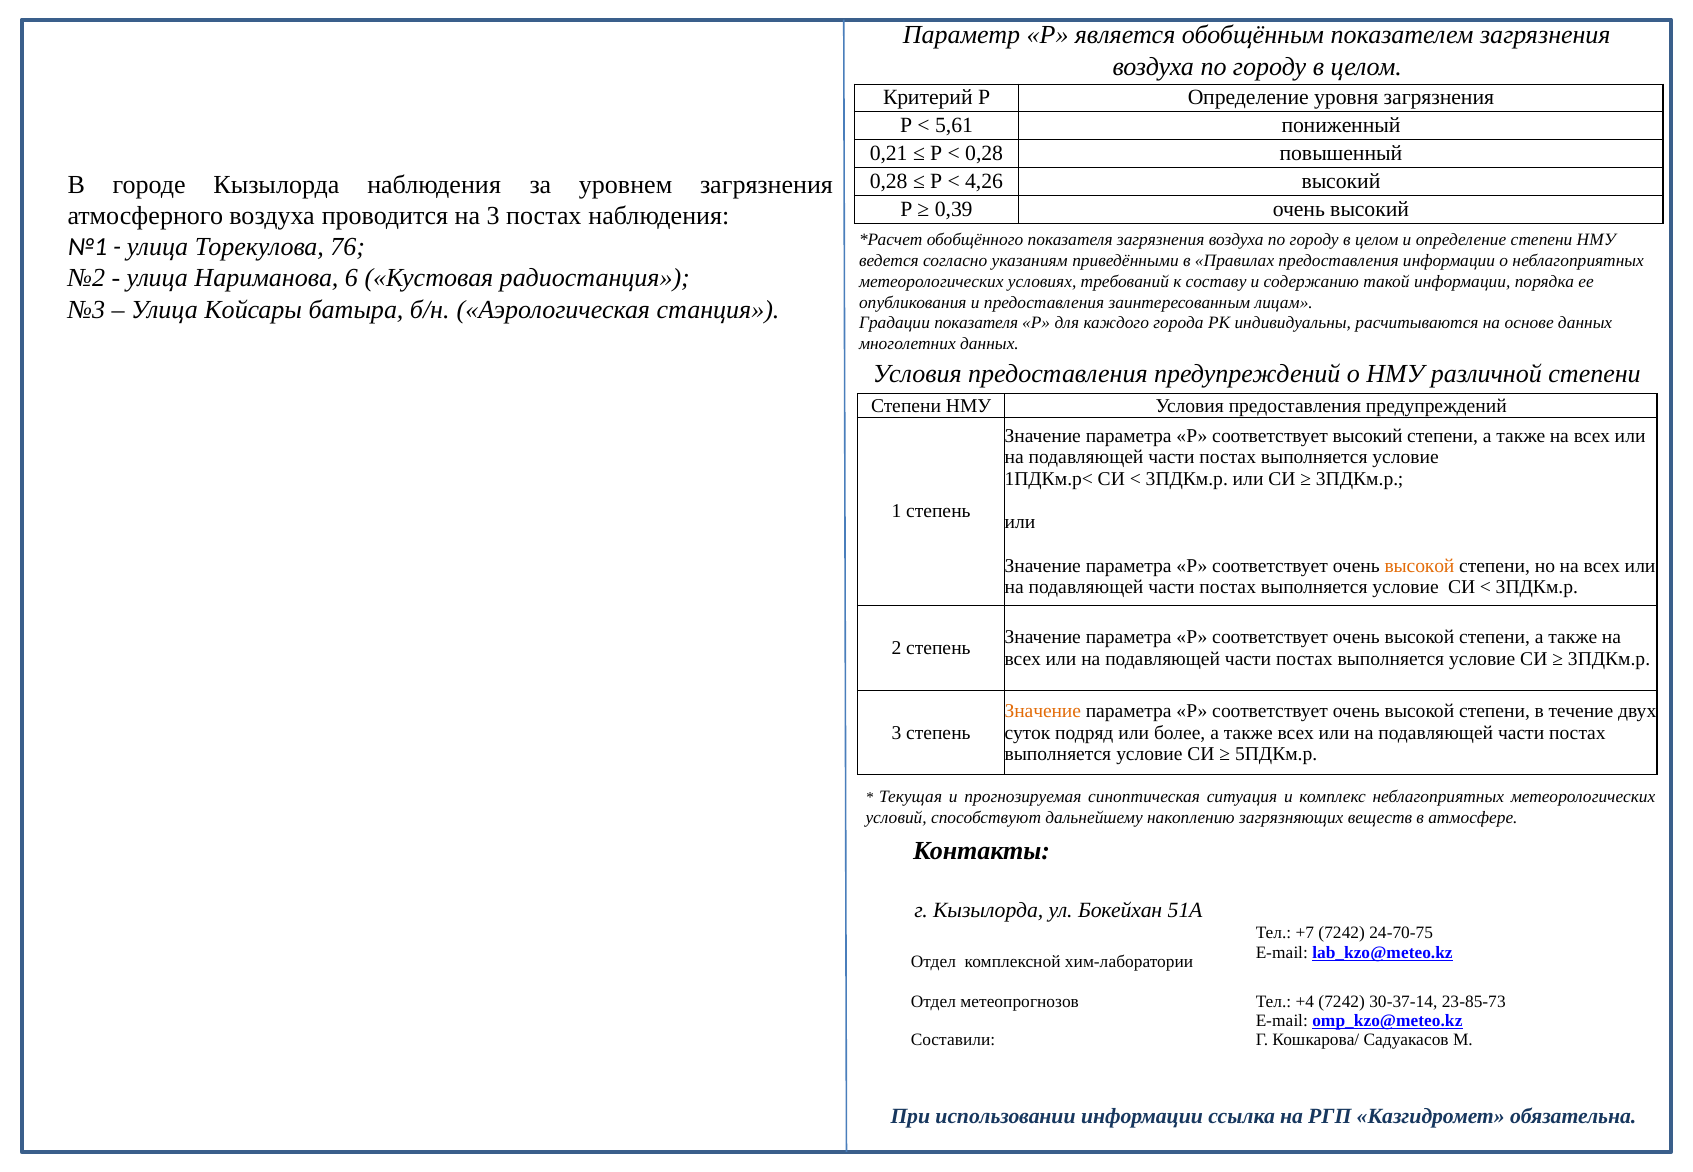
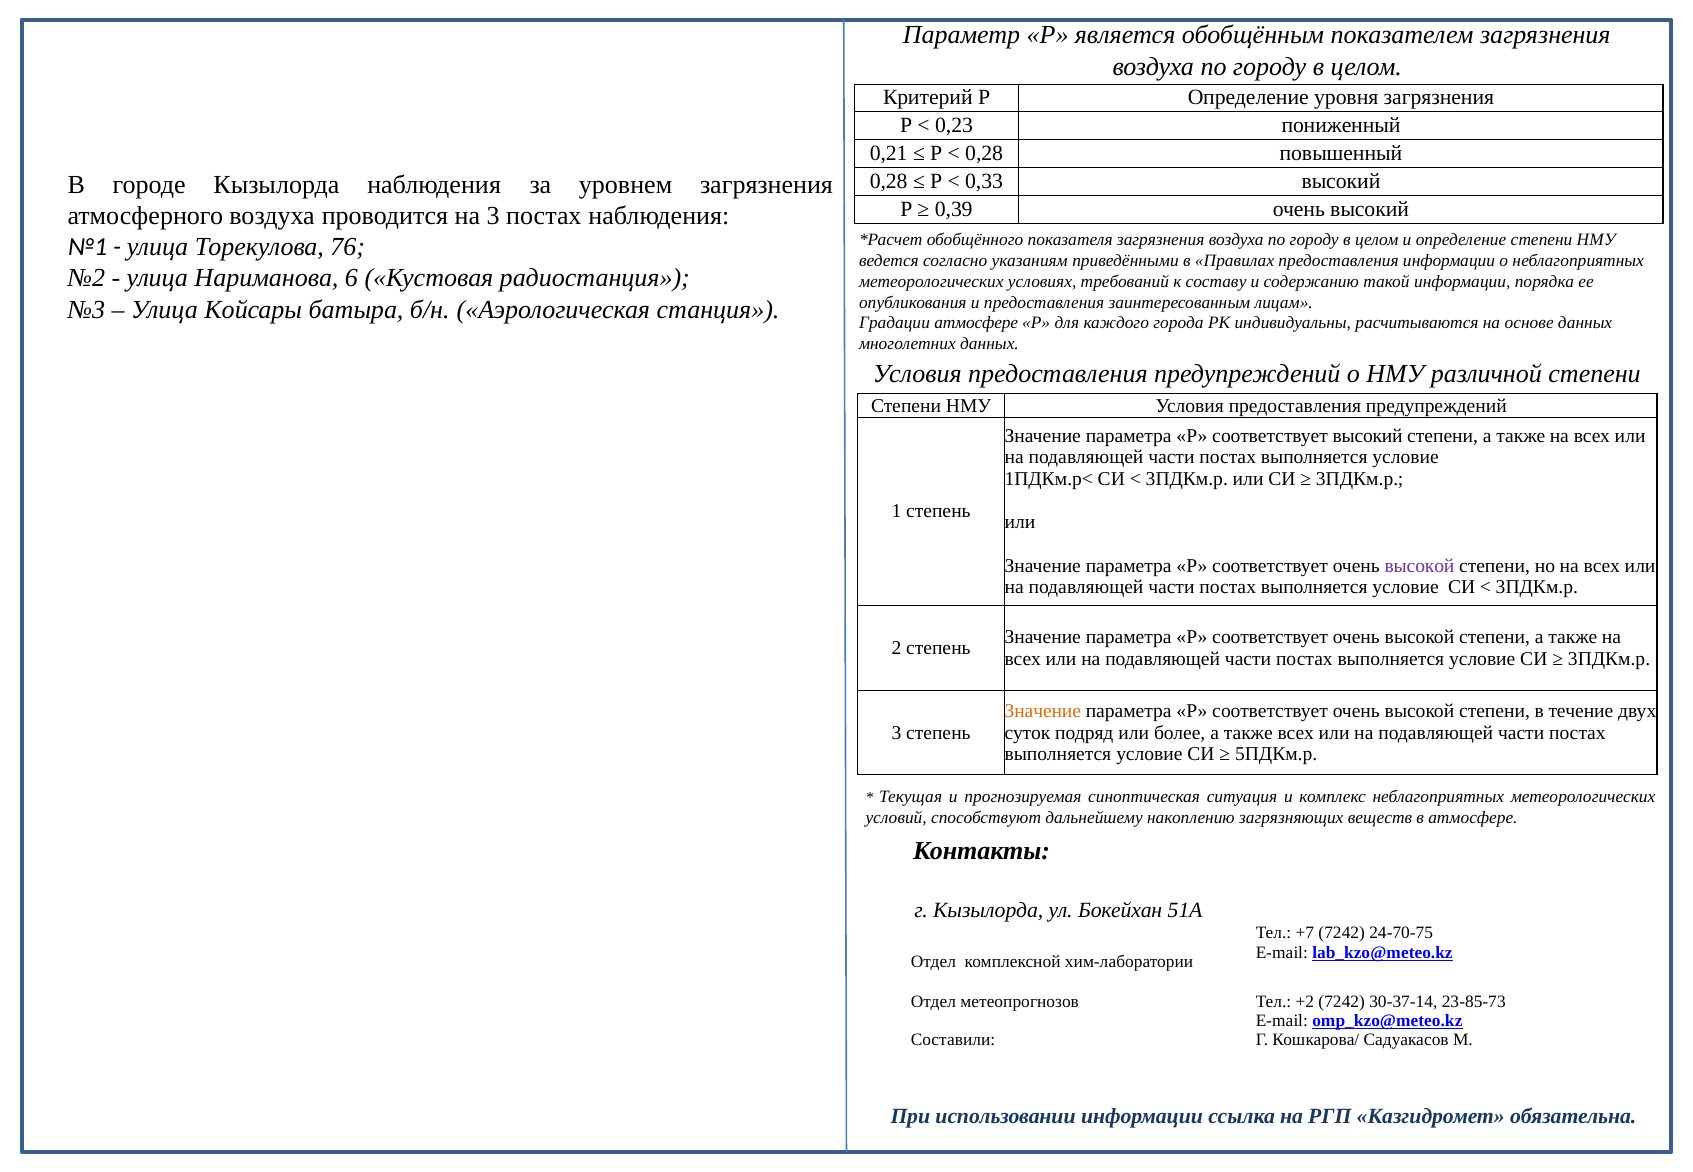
5,61: 5,61 -> 0,23 (954, 126)
4,26: 4,26 -> 0,33 (984, 182)
Градации показателя: показателя -> атмосфере (976, 323)
высокой colour: orange -> purple (1420, 566)
+4: +4 -> +2 (1305, 1002)
